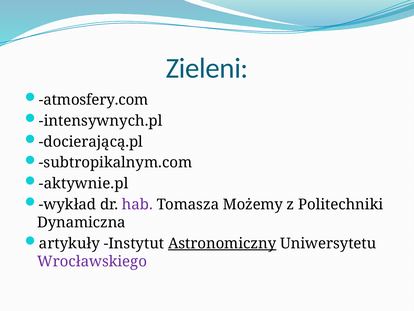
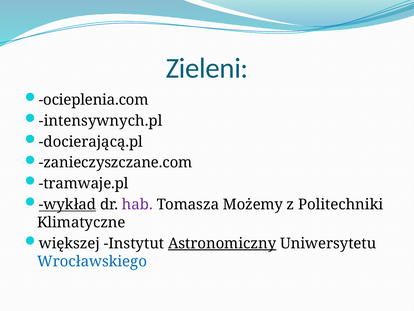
atmosfery.com: atmosfery.com -> ocieplenia.com (94, 100)
subtropikalnym.com: subtropikalnym.com -> zanieczyszczane.com (116, 162)
aktywnie.pl: aktywnie.pl -> tramwaje.pl (84, 183)
wykład underline: none -> present (68, 204)
Dynamiczna: Dynamiczna -> Klimatyczne (81, 222)
artykuły: artykuły -> większej (69, 243)
Wrocławskiego colour: purple -> blue (92, 261)
